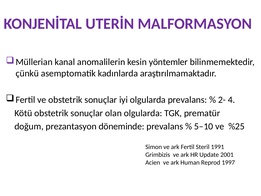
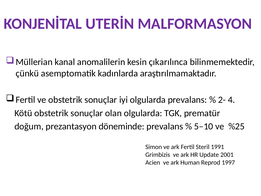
yöntemler: yöntemler -> çıkarılınca (168, 62)
